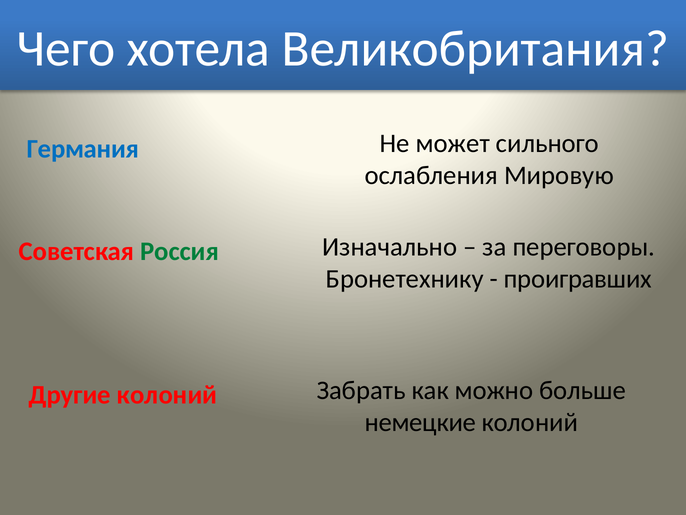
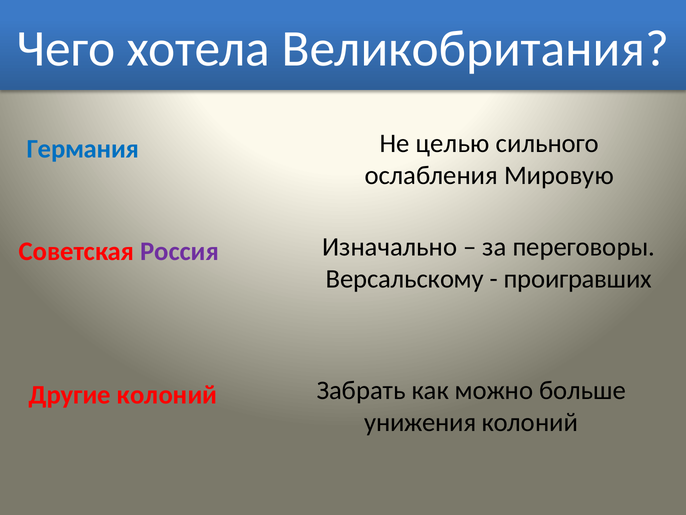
может: может -> целью (453, 143)
Россия colour: green -> purple (180, 251)
Бронетехнику: Бронетехнику -> Версальскому (405, 279)
немецкие: немецкие -> унижения (420, 422)
